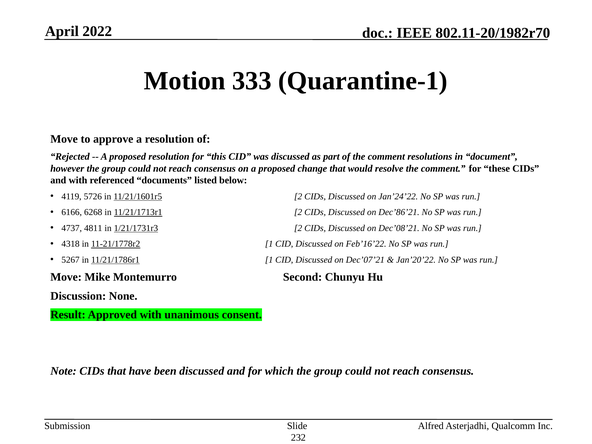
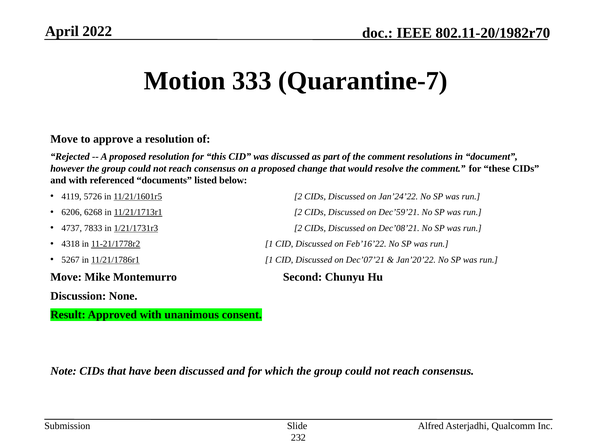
Quarantine-1: Quarantine-1 -> Quarantine-7 (363, 81)
6166: 6166 -> 6206 (72, 212)
Dec’86’21: Dec’86’21 -> Dec’59’21 (399, 212)
4811: 4811 -> 7833 (93, 228)
